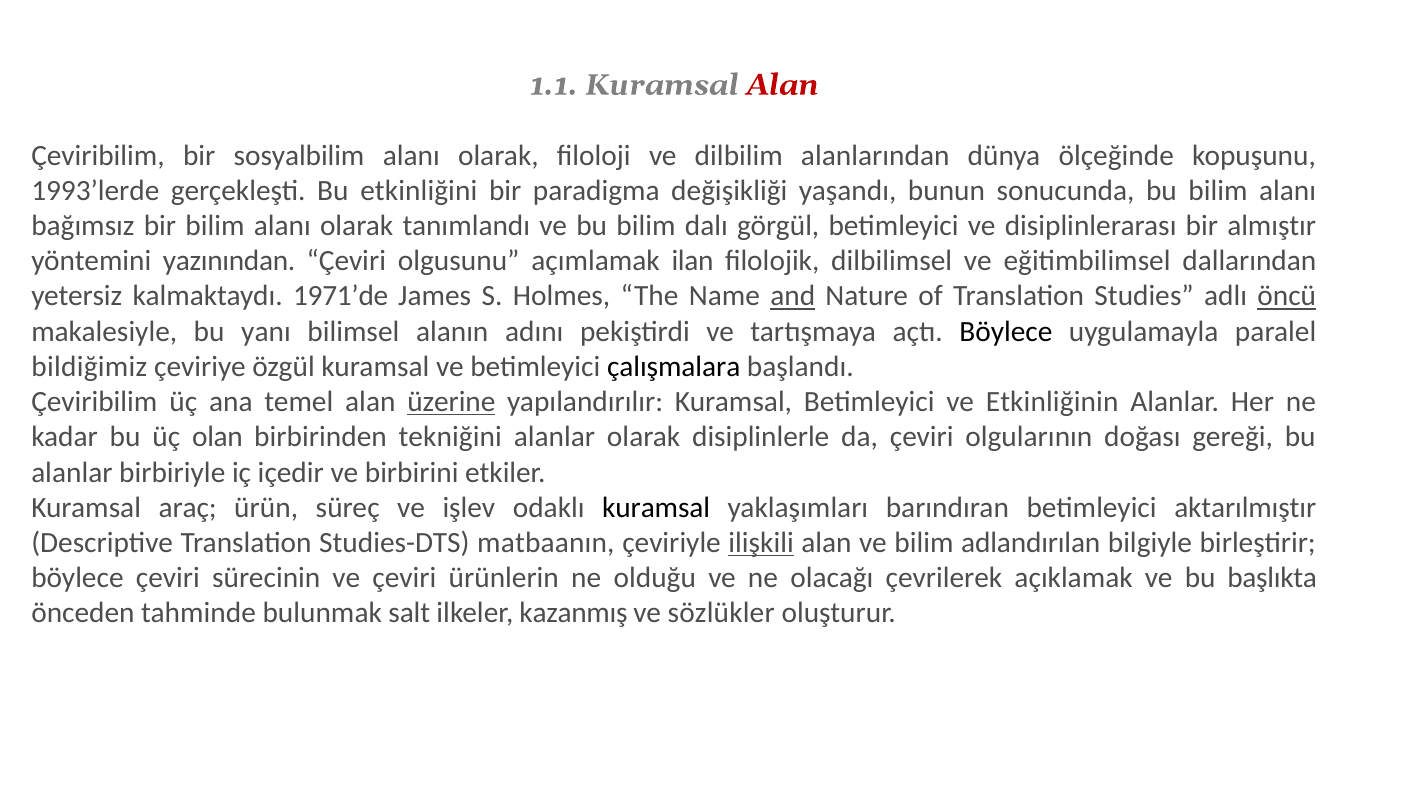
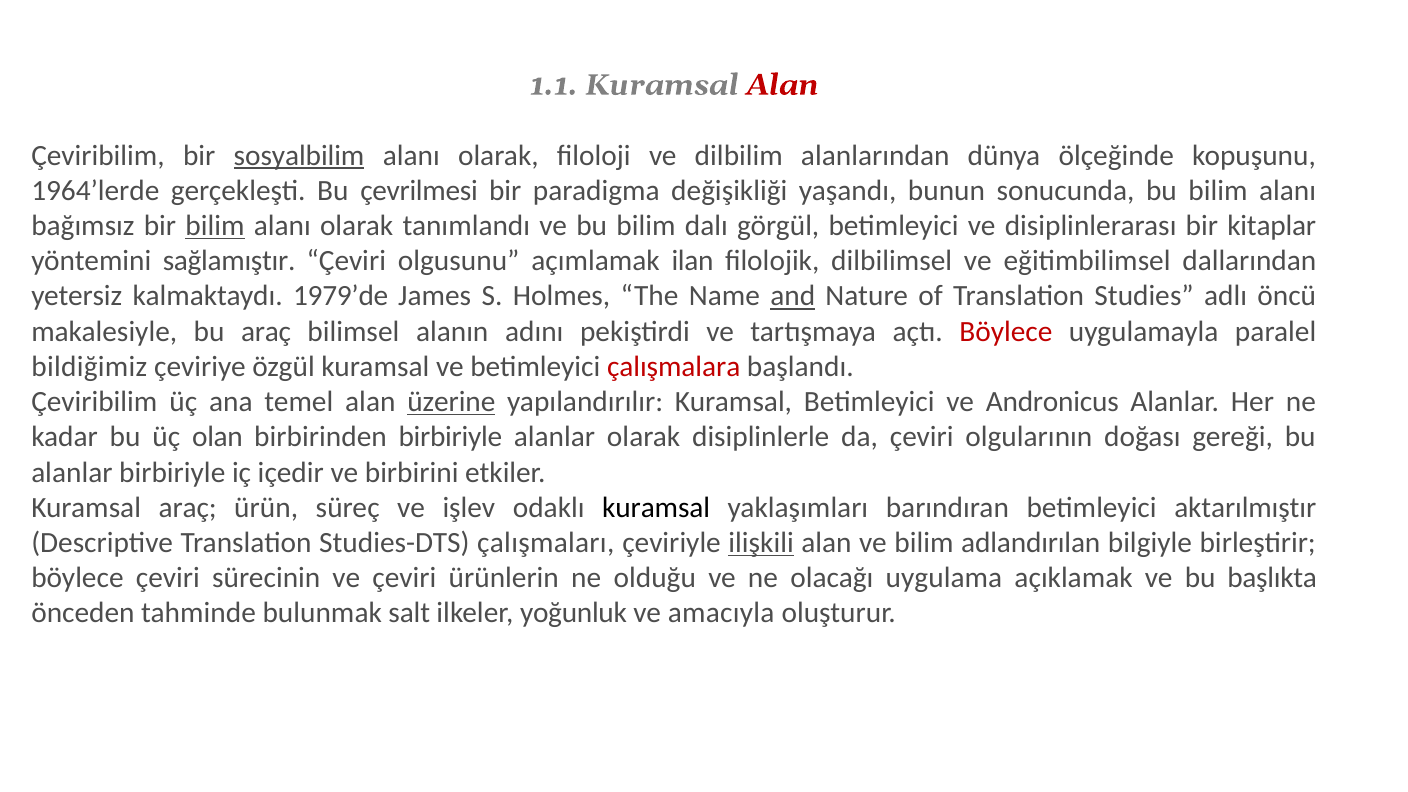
sosyalbilim underline: none -> present (299, 155)
1993’lerde: 1993’lerde -> 1964’lerde (95, 191)
etkinliğini: etkinliğini -> çevrilmesi (419, 191)
bilim underline: none -> present (215, 226)
almıştır: almıştır -> kitaplar (1272, 226)
yazınından: yazınından -> sağlamıştır (229, 261)
1971’de: 1971’de -> 1979’de (341, 296)
öncü underline: present -> none (1287, 296)
bu yanı: yanı -> araç (266, 331)
Böylece colour: black -> red (1006, 331)
çalışmalara colour: black -> red (674, 367)
Etkinliğinin: Etkinliğinin -> Andronicus (1052, 402)
birbirinden tekniğini: tekniğini -> birbiriyle (450, 437)
matbaanın: matbaanın -> çalışmaları (546, 543)
çevrilerek: çevrilerek -> uygulama (944, 578)
kazanmış: kazanmış -> yoğunluk (573, 613)
sözlükler: sözlükler -> amacıyla (721, 613)
